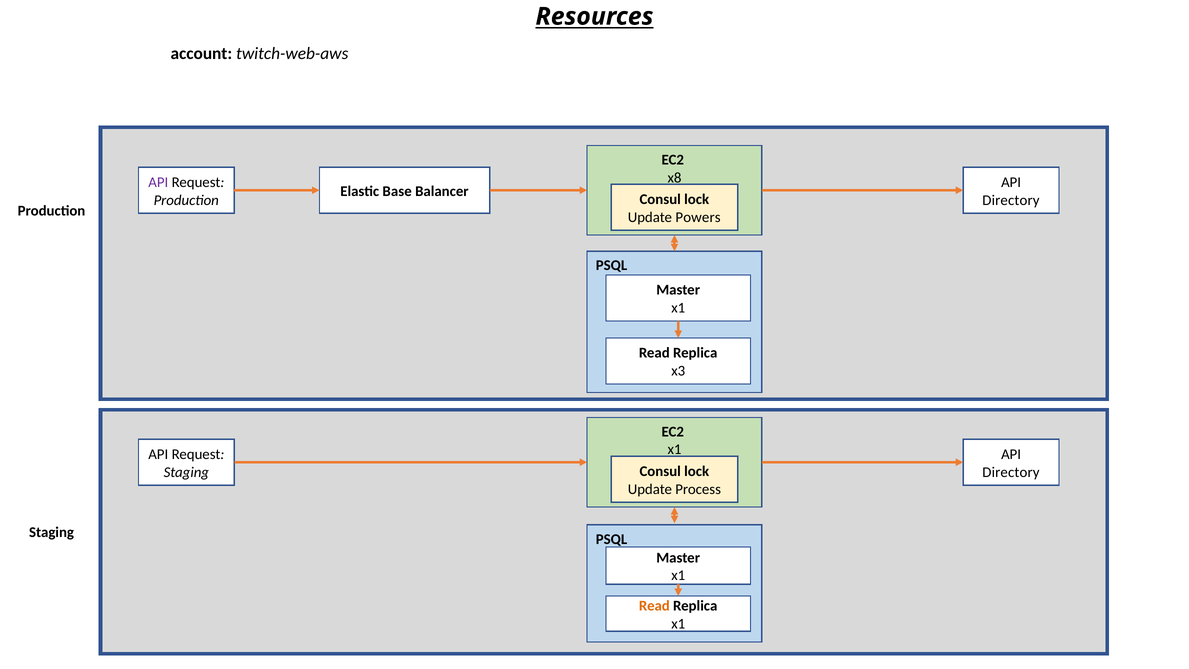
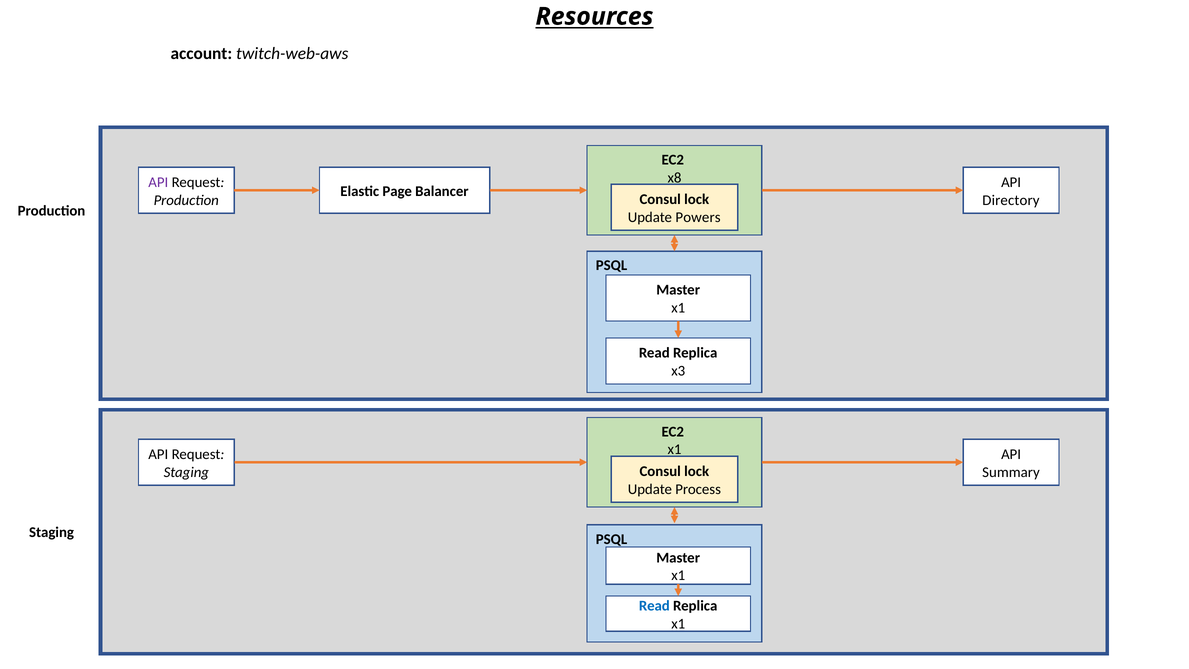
Base: Base -> Page (397, 191)
Directory: Directory -> Summary (1011, 472)
Read colour: orange -> blue (654, 606)
